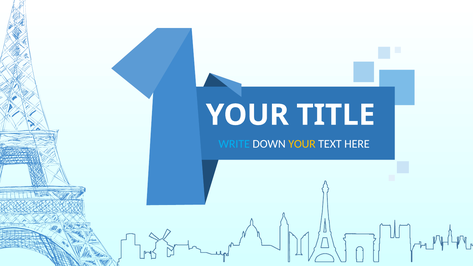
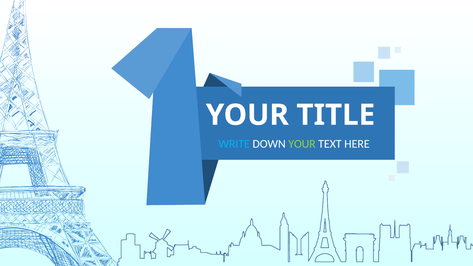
YOUR colour: yellow -> light green (302, 144)
